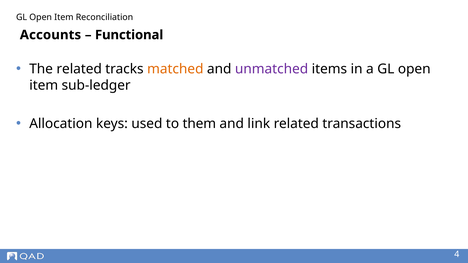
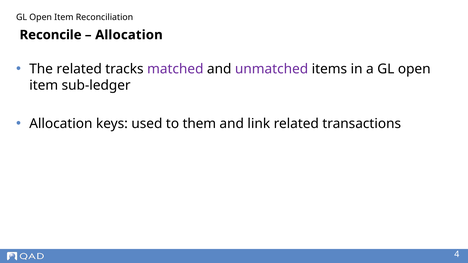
Accounts: Accounts -> Reconcile (51, 35)
Functional: Functional -> Allocation (129, 35)
matched colour: orange -> purple (175, 69)
